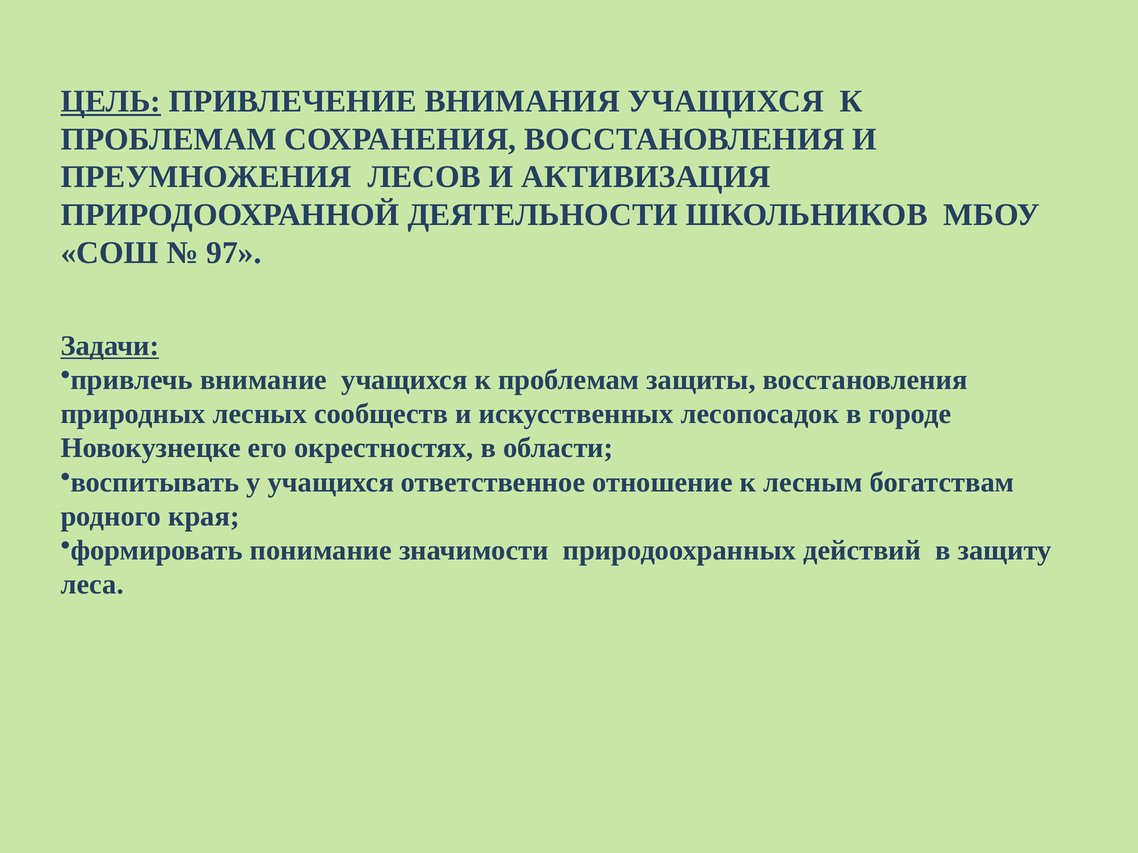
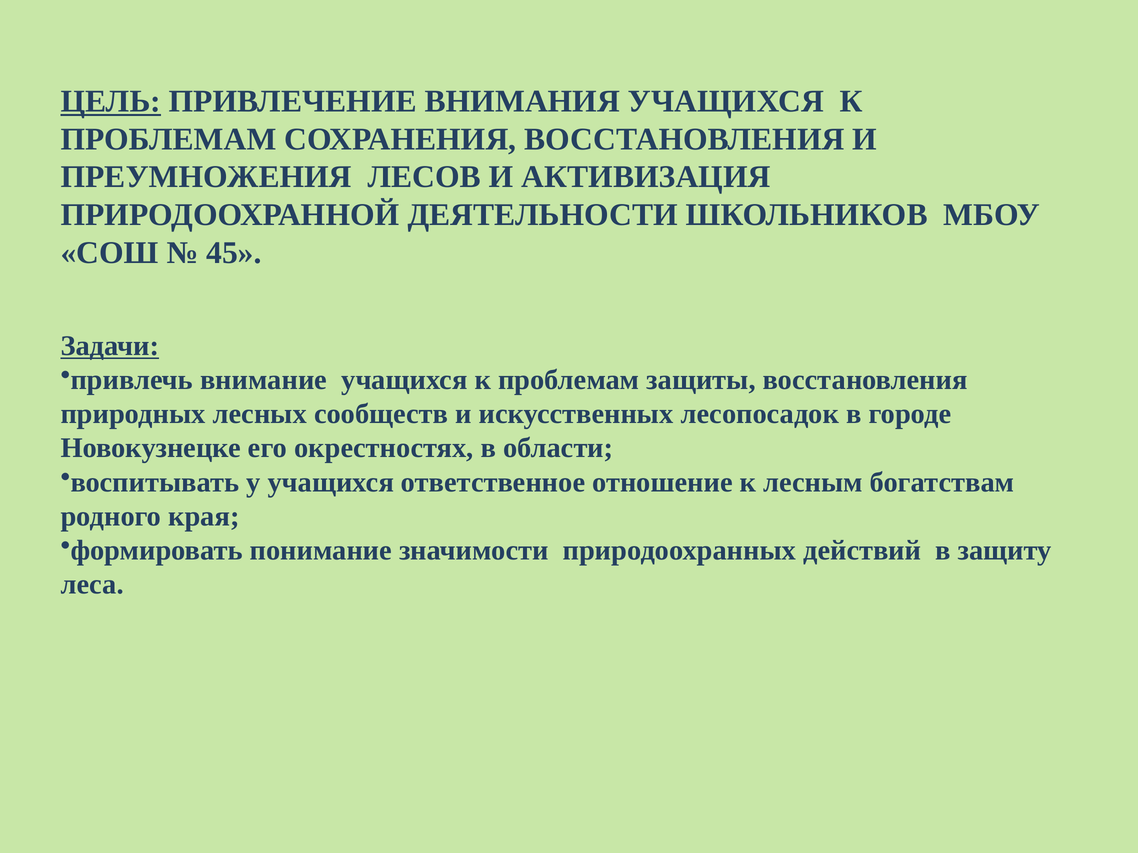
97: 97 -> 45 (234, 253)
